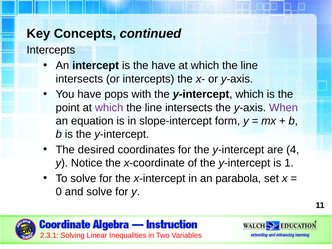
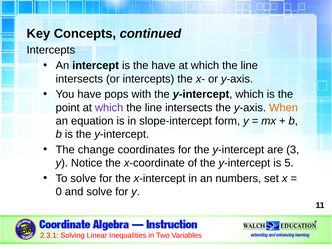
When colour: purple -> orange (284, 108)
desired: desired -> change (96, 150)
4: 4 -> 3 (293, 150)
1: 1 -> 5 (289, 163)
parabola: parabola -> numbers (238, 178)
